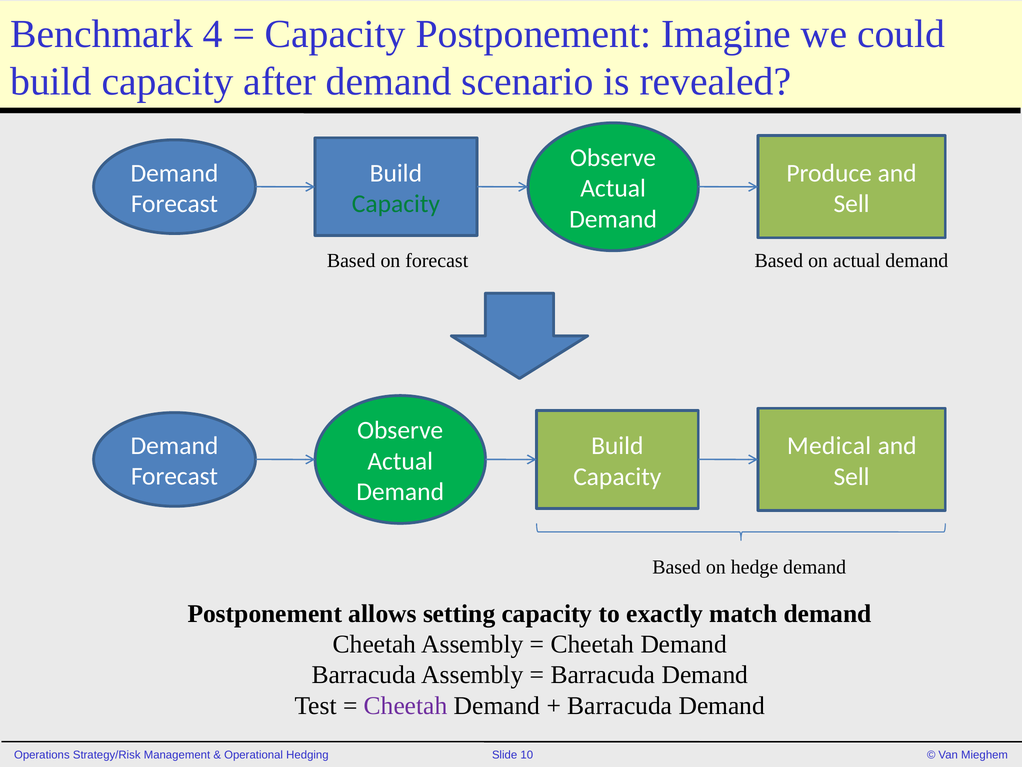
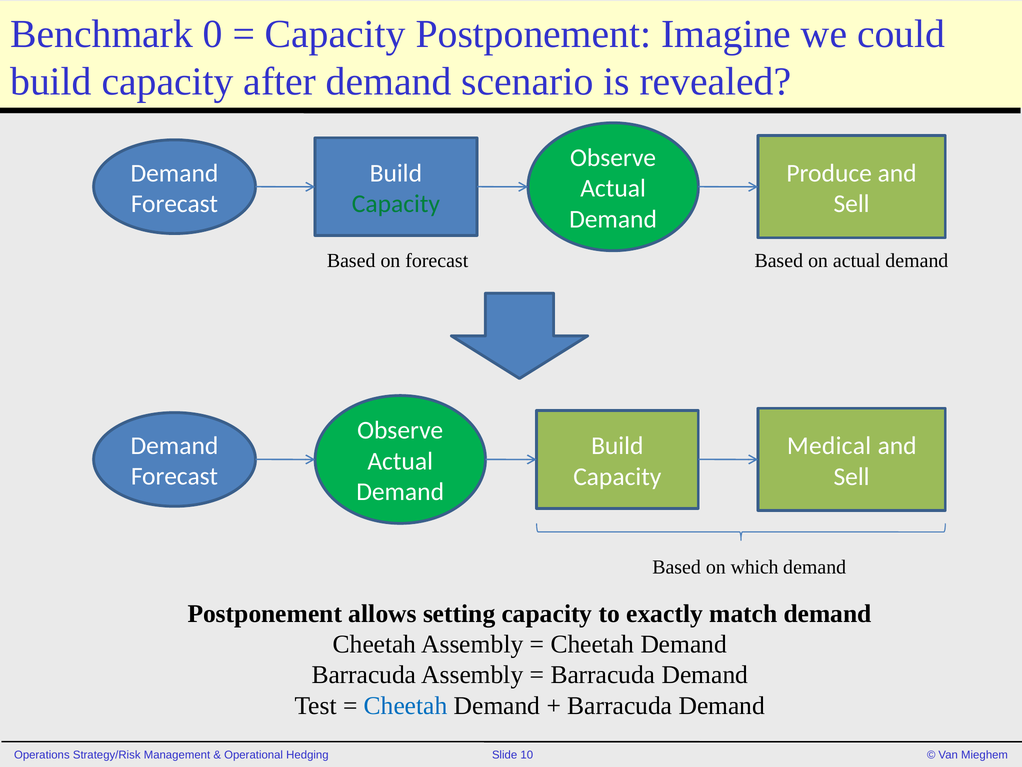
4: 4 -> 0 (213, 34)
hedge: hedge -> which (755, 567)
Cheetah colour: purple -> blue (406, 705)
